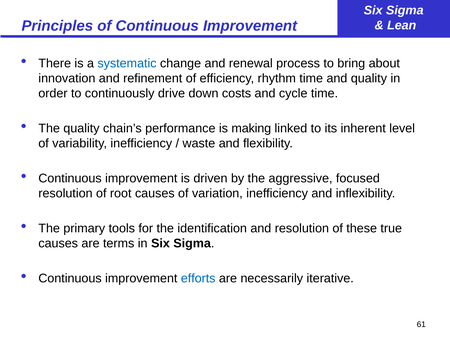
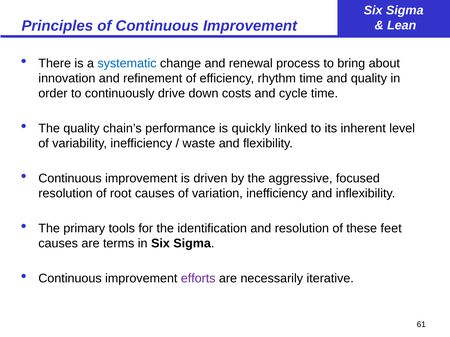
making: making -> quickly (251, 129)
true: true -> feet (391, 229)
efforts colour: blue -> purple (198, 279)
